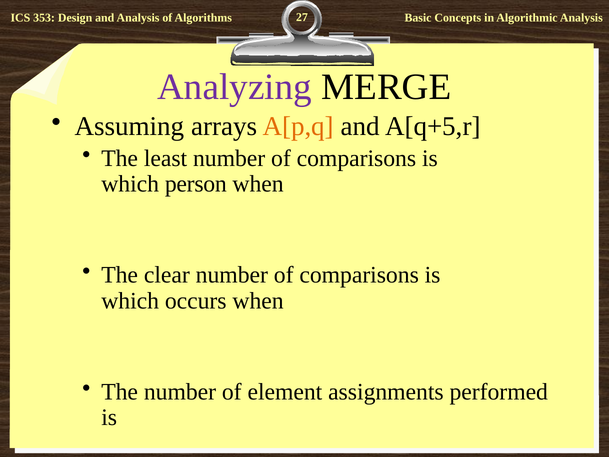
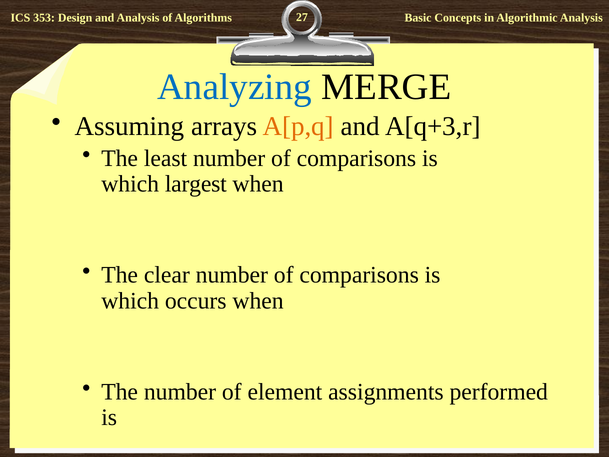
Analyzing colour: purple -> blue (235, 87)
A[q+5,r: A[q+5,r -> A[q+3,r (433, 126)
person: person -> largest (196, 184)
